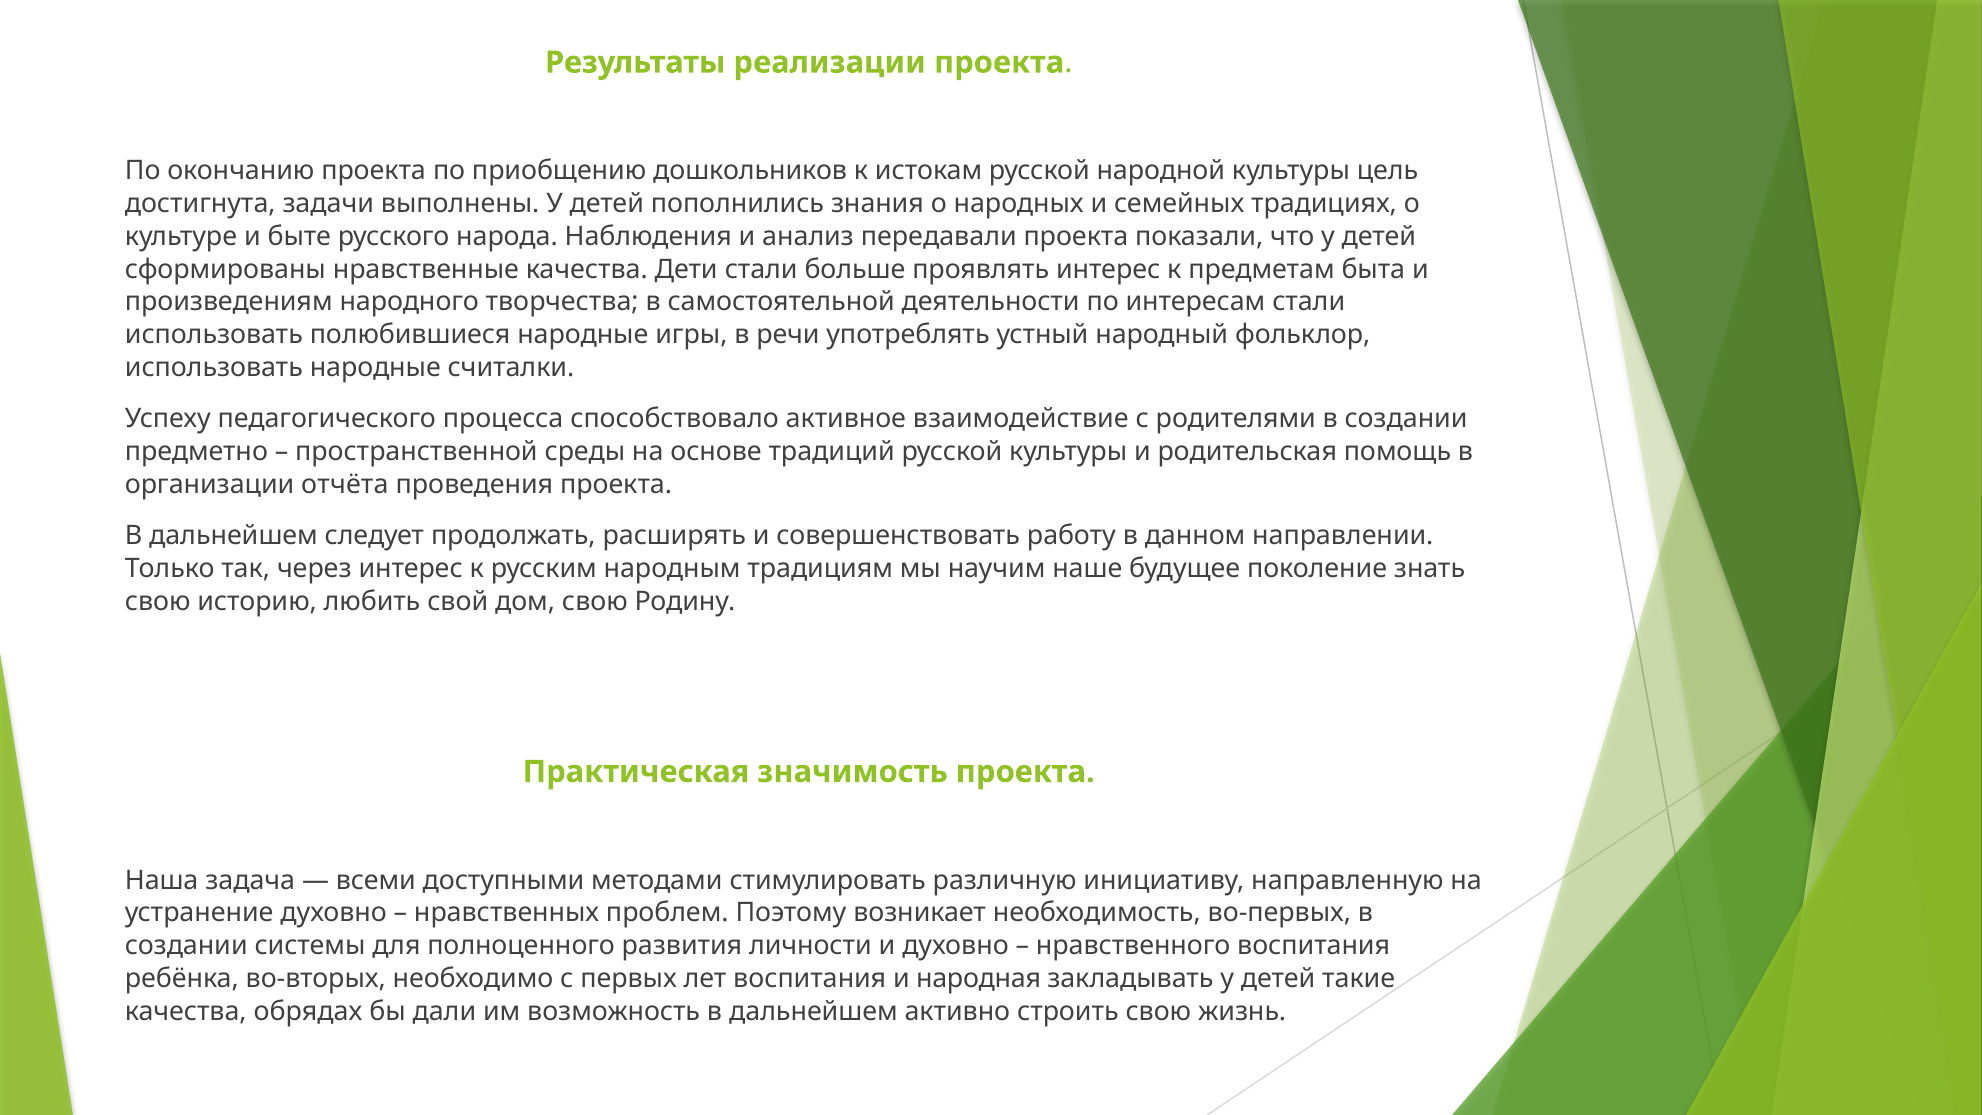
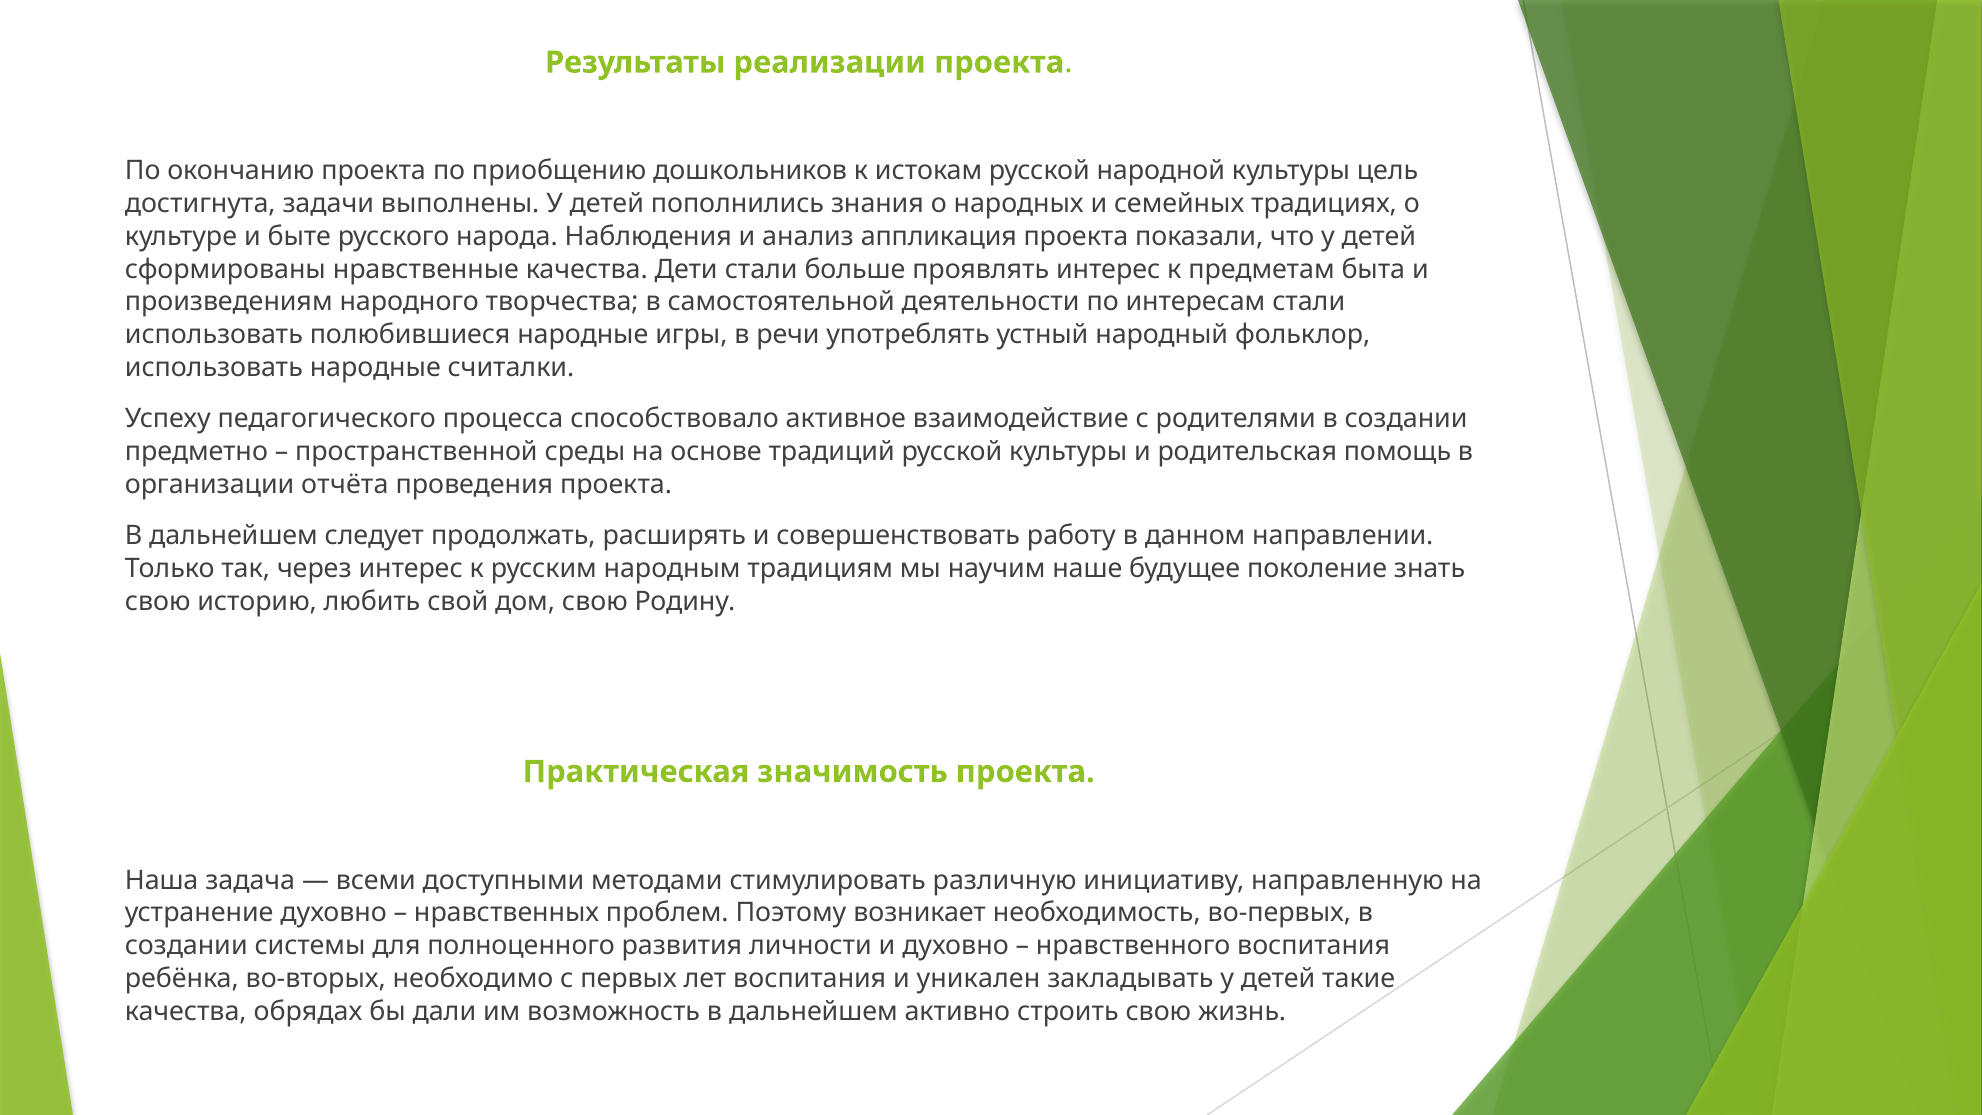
передавали: передавали -> аппликация (939, 236)
народная: народная -> уникален (978, 978)
